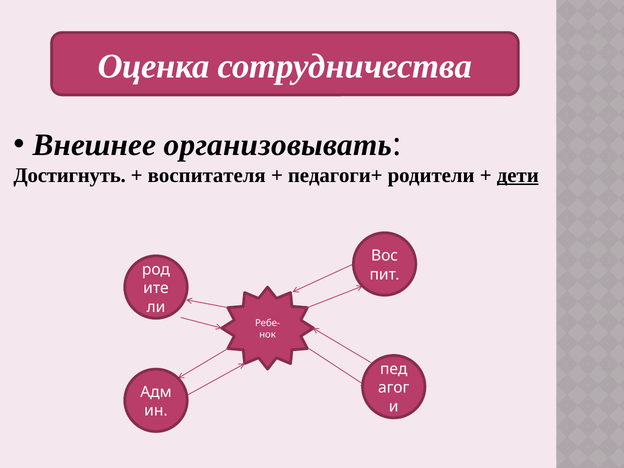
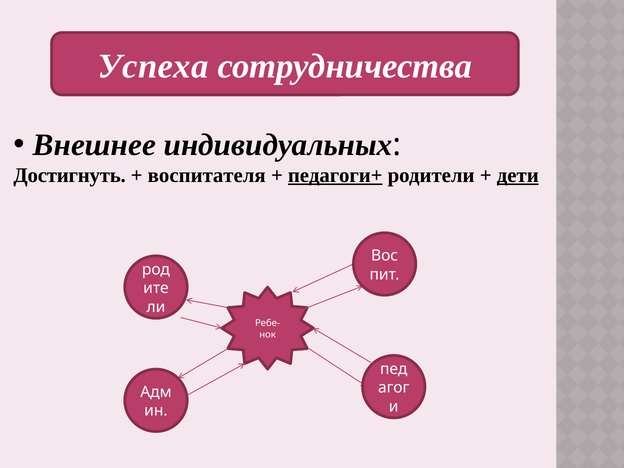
Оценка: Оценка -> Успеха (153, 66)
организовывать: организовывать -> индивидуальных (278, 145)
педагоги+ underline: none -> present (335, 175)
